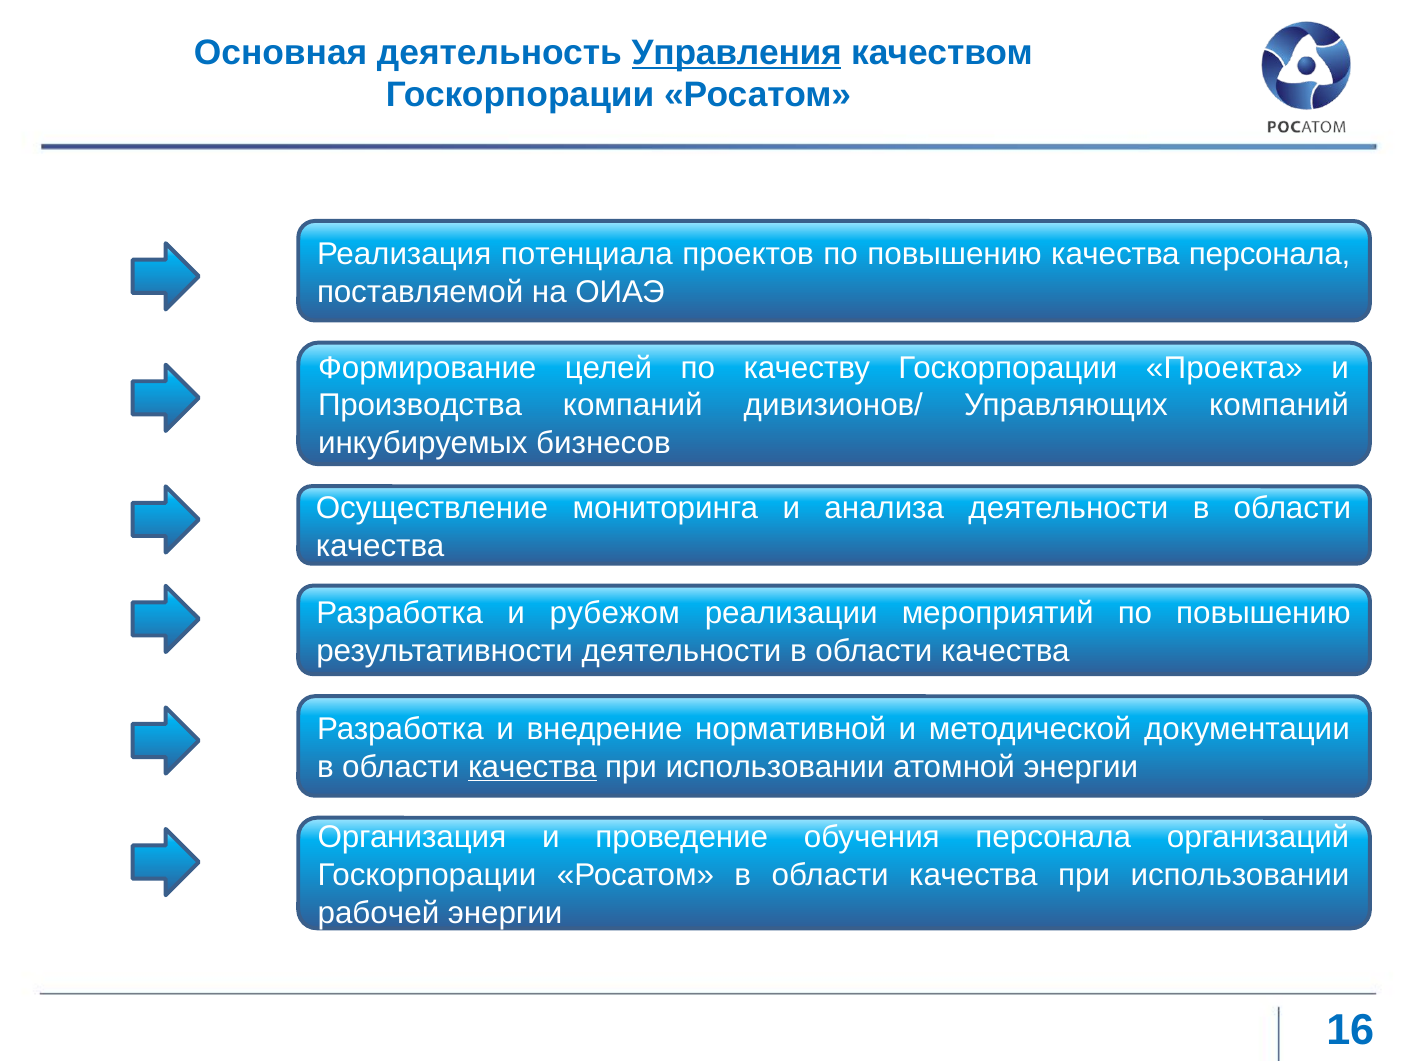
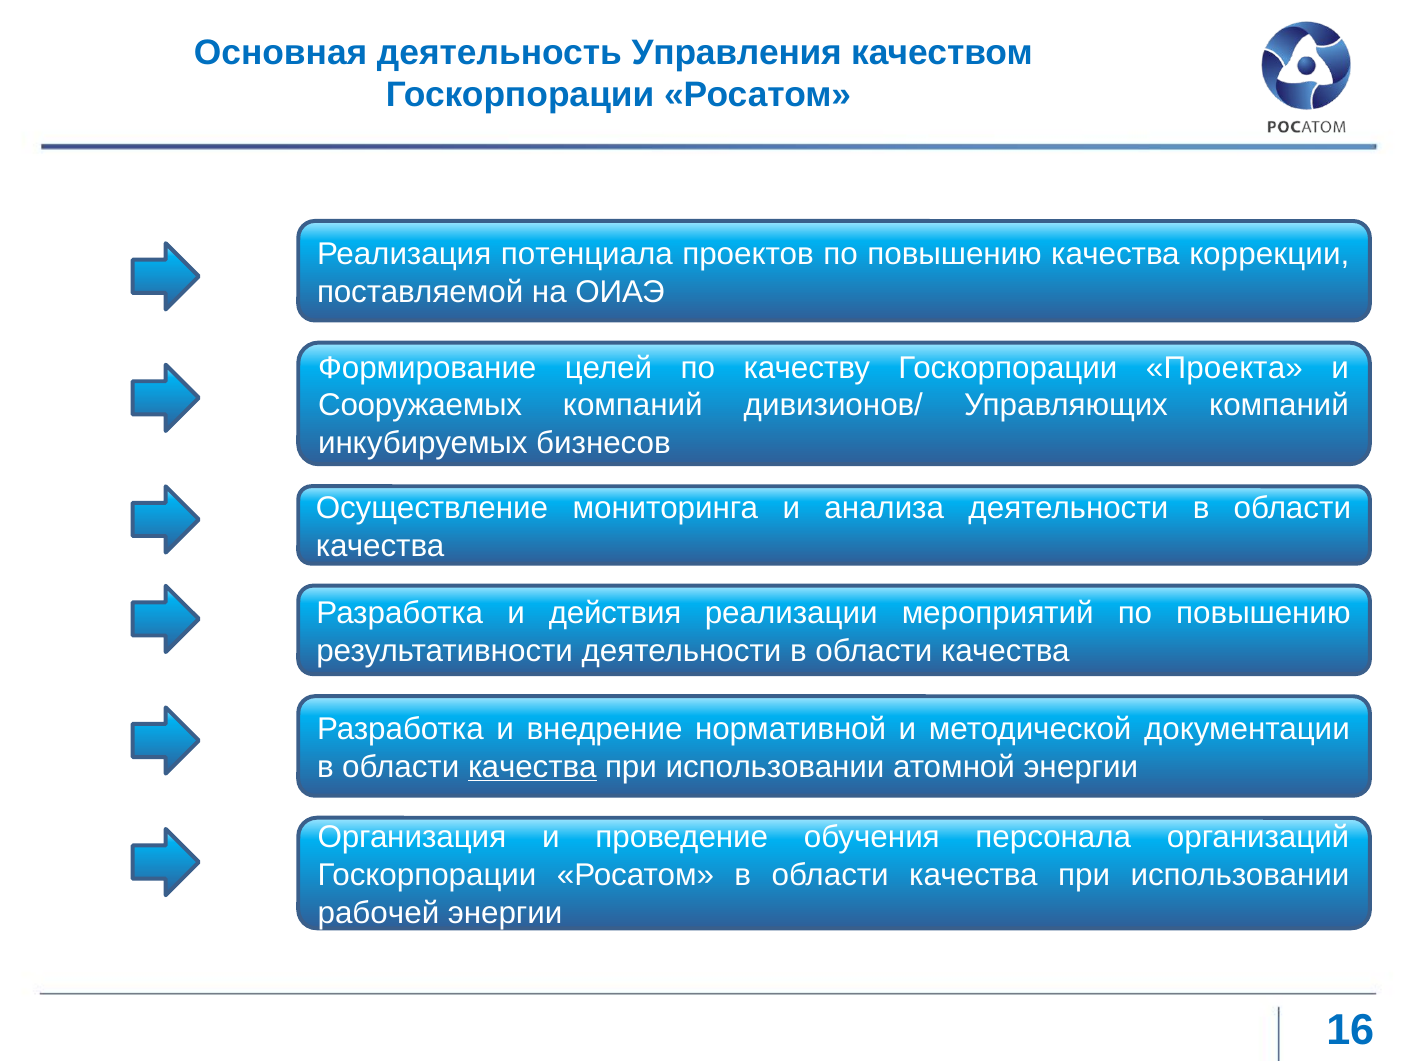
Управления underline: present -> none (737, 53)
качества персонала: персонала -> коррекции (1269, 254)
Производства: Производства -> Сооружаемых (420, 405)
рубежом: рубежом -> действия (615, 613)
